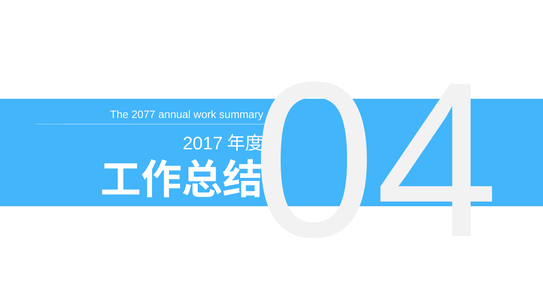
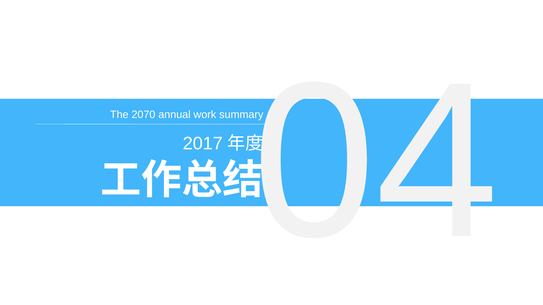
2077: 2077 -> 2070 (143, 115)
